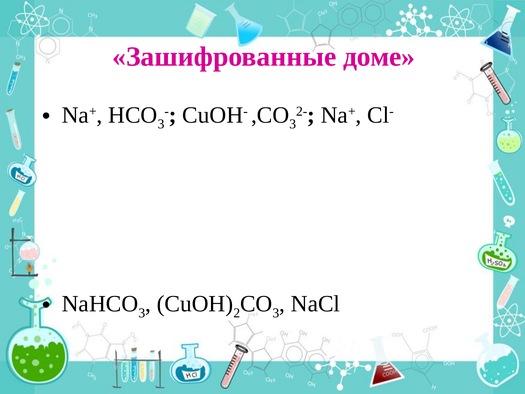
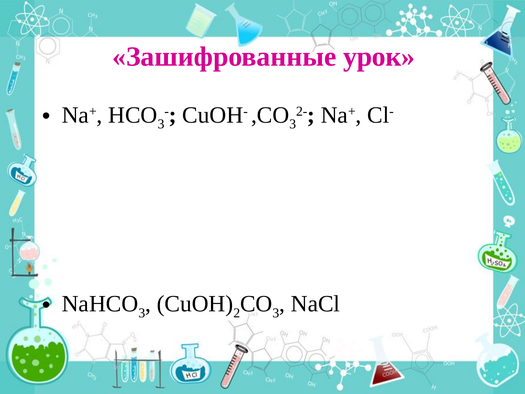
доме: доме -> урок (379, 57)
